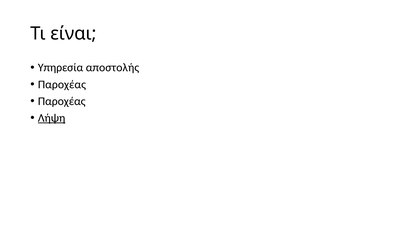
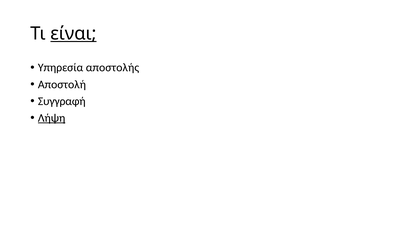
είναι underline: none -> present (73, 34)
Παροχέας: Παροχέας -> Αποστολή (62, 84)
Παροχέας: Παροχέας -> Συγγραφή (62, 101)
